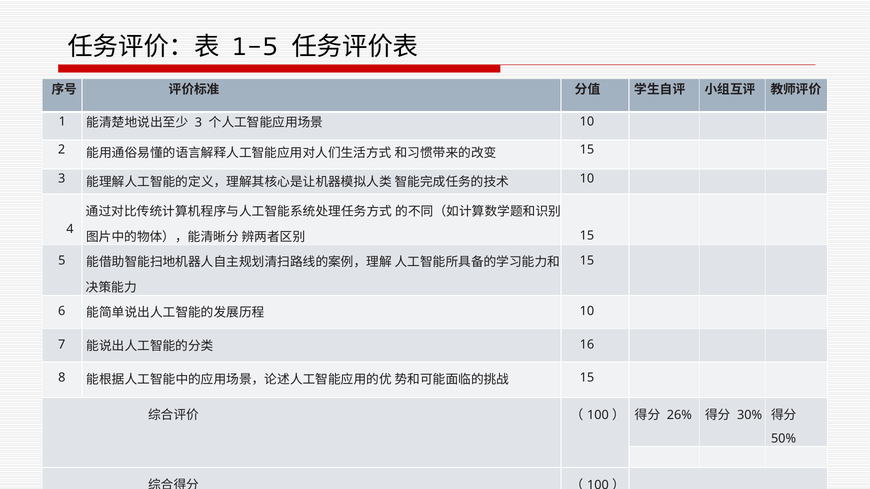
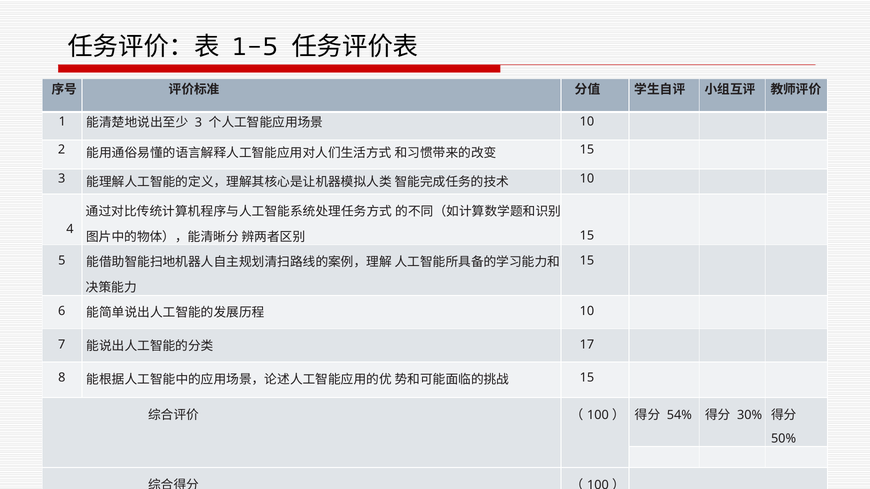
16: 16 -> 17 (587, 345)
26%: 26% -> 54% (679, 415)
